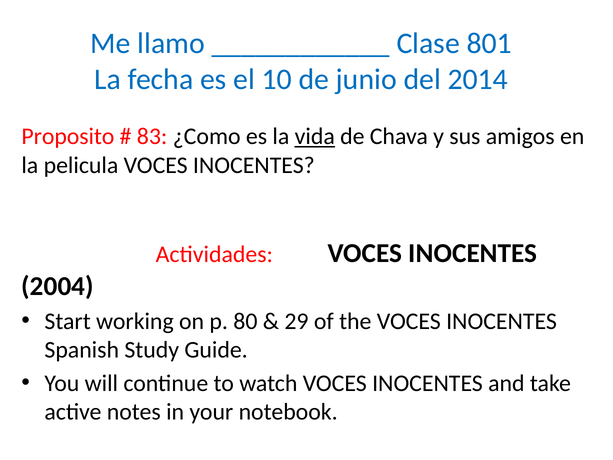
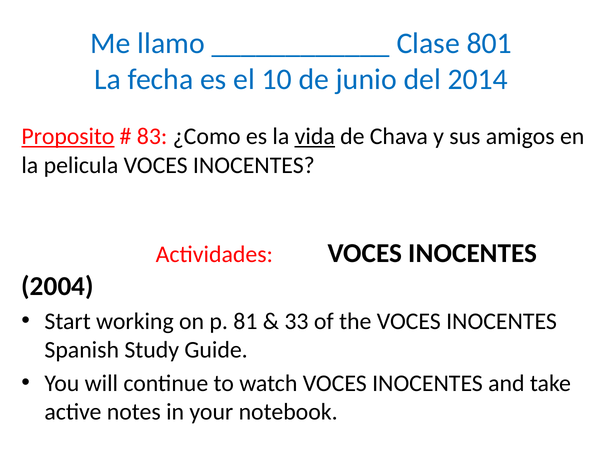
Proposito underline: none -> present (68, 137)
80: 80 -> 81 (245, 321)
29: 29 -> 33 (296, 321)
